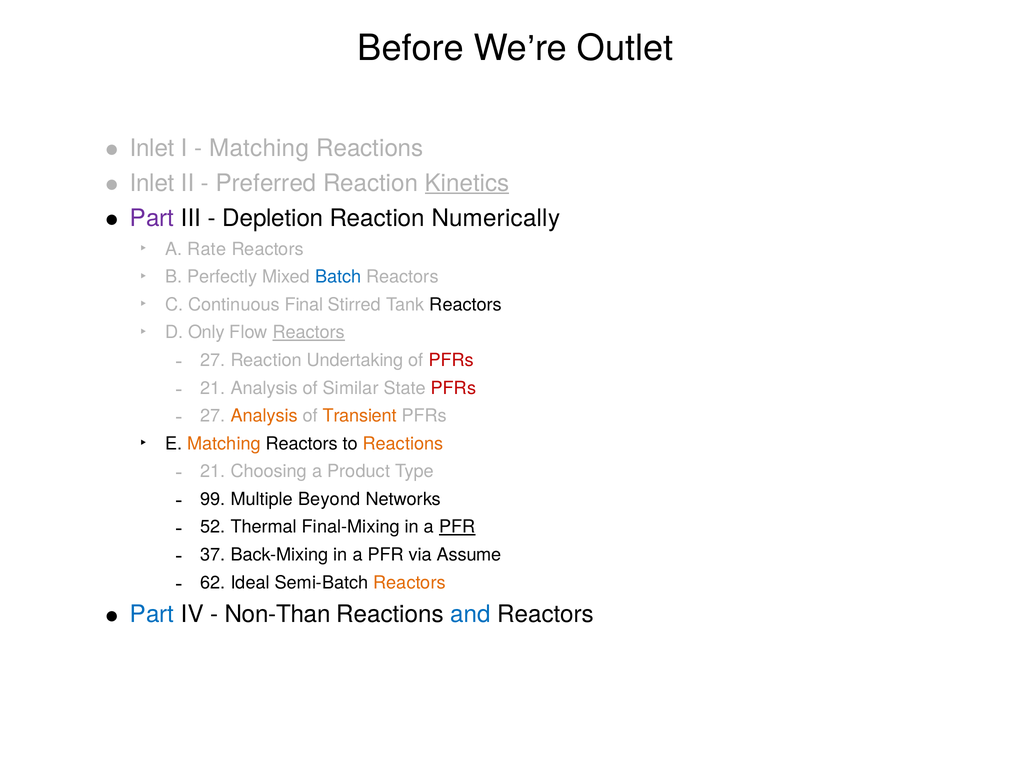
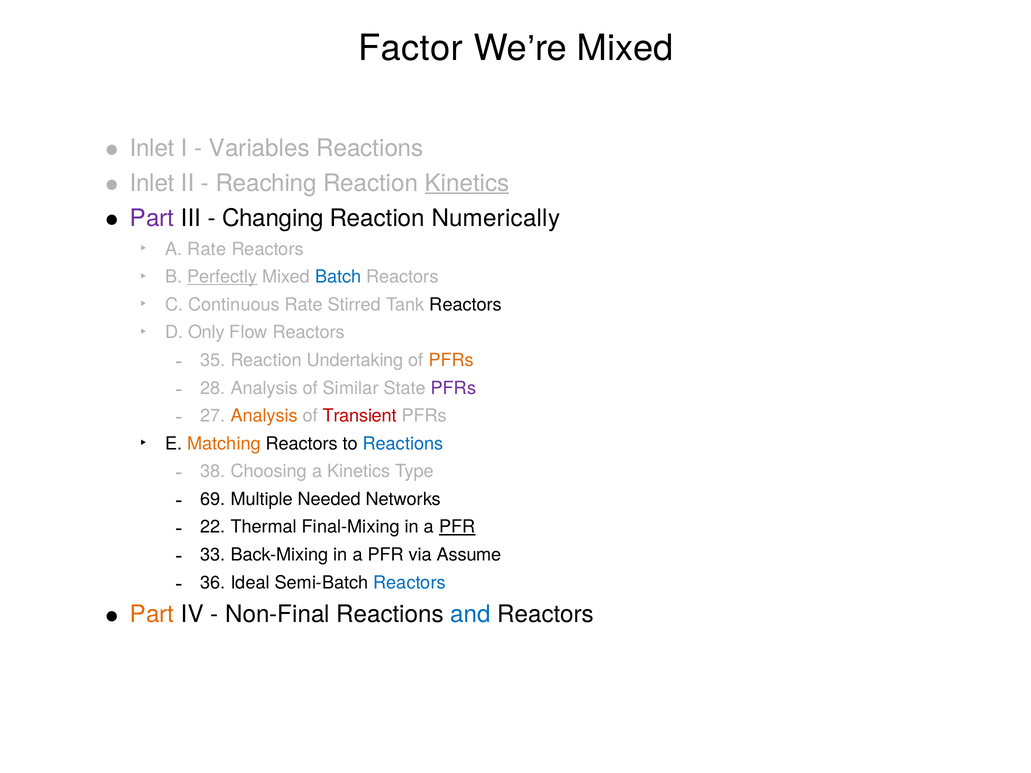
Before: Before -> Factor (410, 48)
Outlet: Outlet -> Mixed (625, 48)
Matching: Matching -> Variables (259, 148)
Preferred: Preferred -> Reaching (266, 183)
Depletion: Depletion -> Changing (273, 218)
Perfectly underline: none -> present (222, 277)
Continuous Final: Final -> Rate (304, 305)
Reactors underline: present -> none (309, 333)
27: 27 -> 35 (213, 360)
PFRs colour: red -> orange (451, 360)
21: 21 -> 28 (213, 388)
PFRs colour: red -> purple (453, 388)
Transient colour: orange -> red (360, 416)
Reactions colour: orange -> blue (403, 444)
21: 21 -> 38 (213, 472)
a Product: Product -> Kinetics (359, 472)
99: 99 -> 69 (213, 499)
Beyond: Beyond -> Needed (329, 499)
52: 52 -> 22 (213, 527)
37: 37 -> 33 (213, 555)
62: 62 -> 36 (213, 583)
Reactors colour: orange -> blue (409, 583)
Part colour: blue -> orange (152, 615)
Non-Than: Non-Than -> Non-Final (277, 615)
